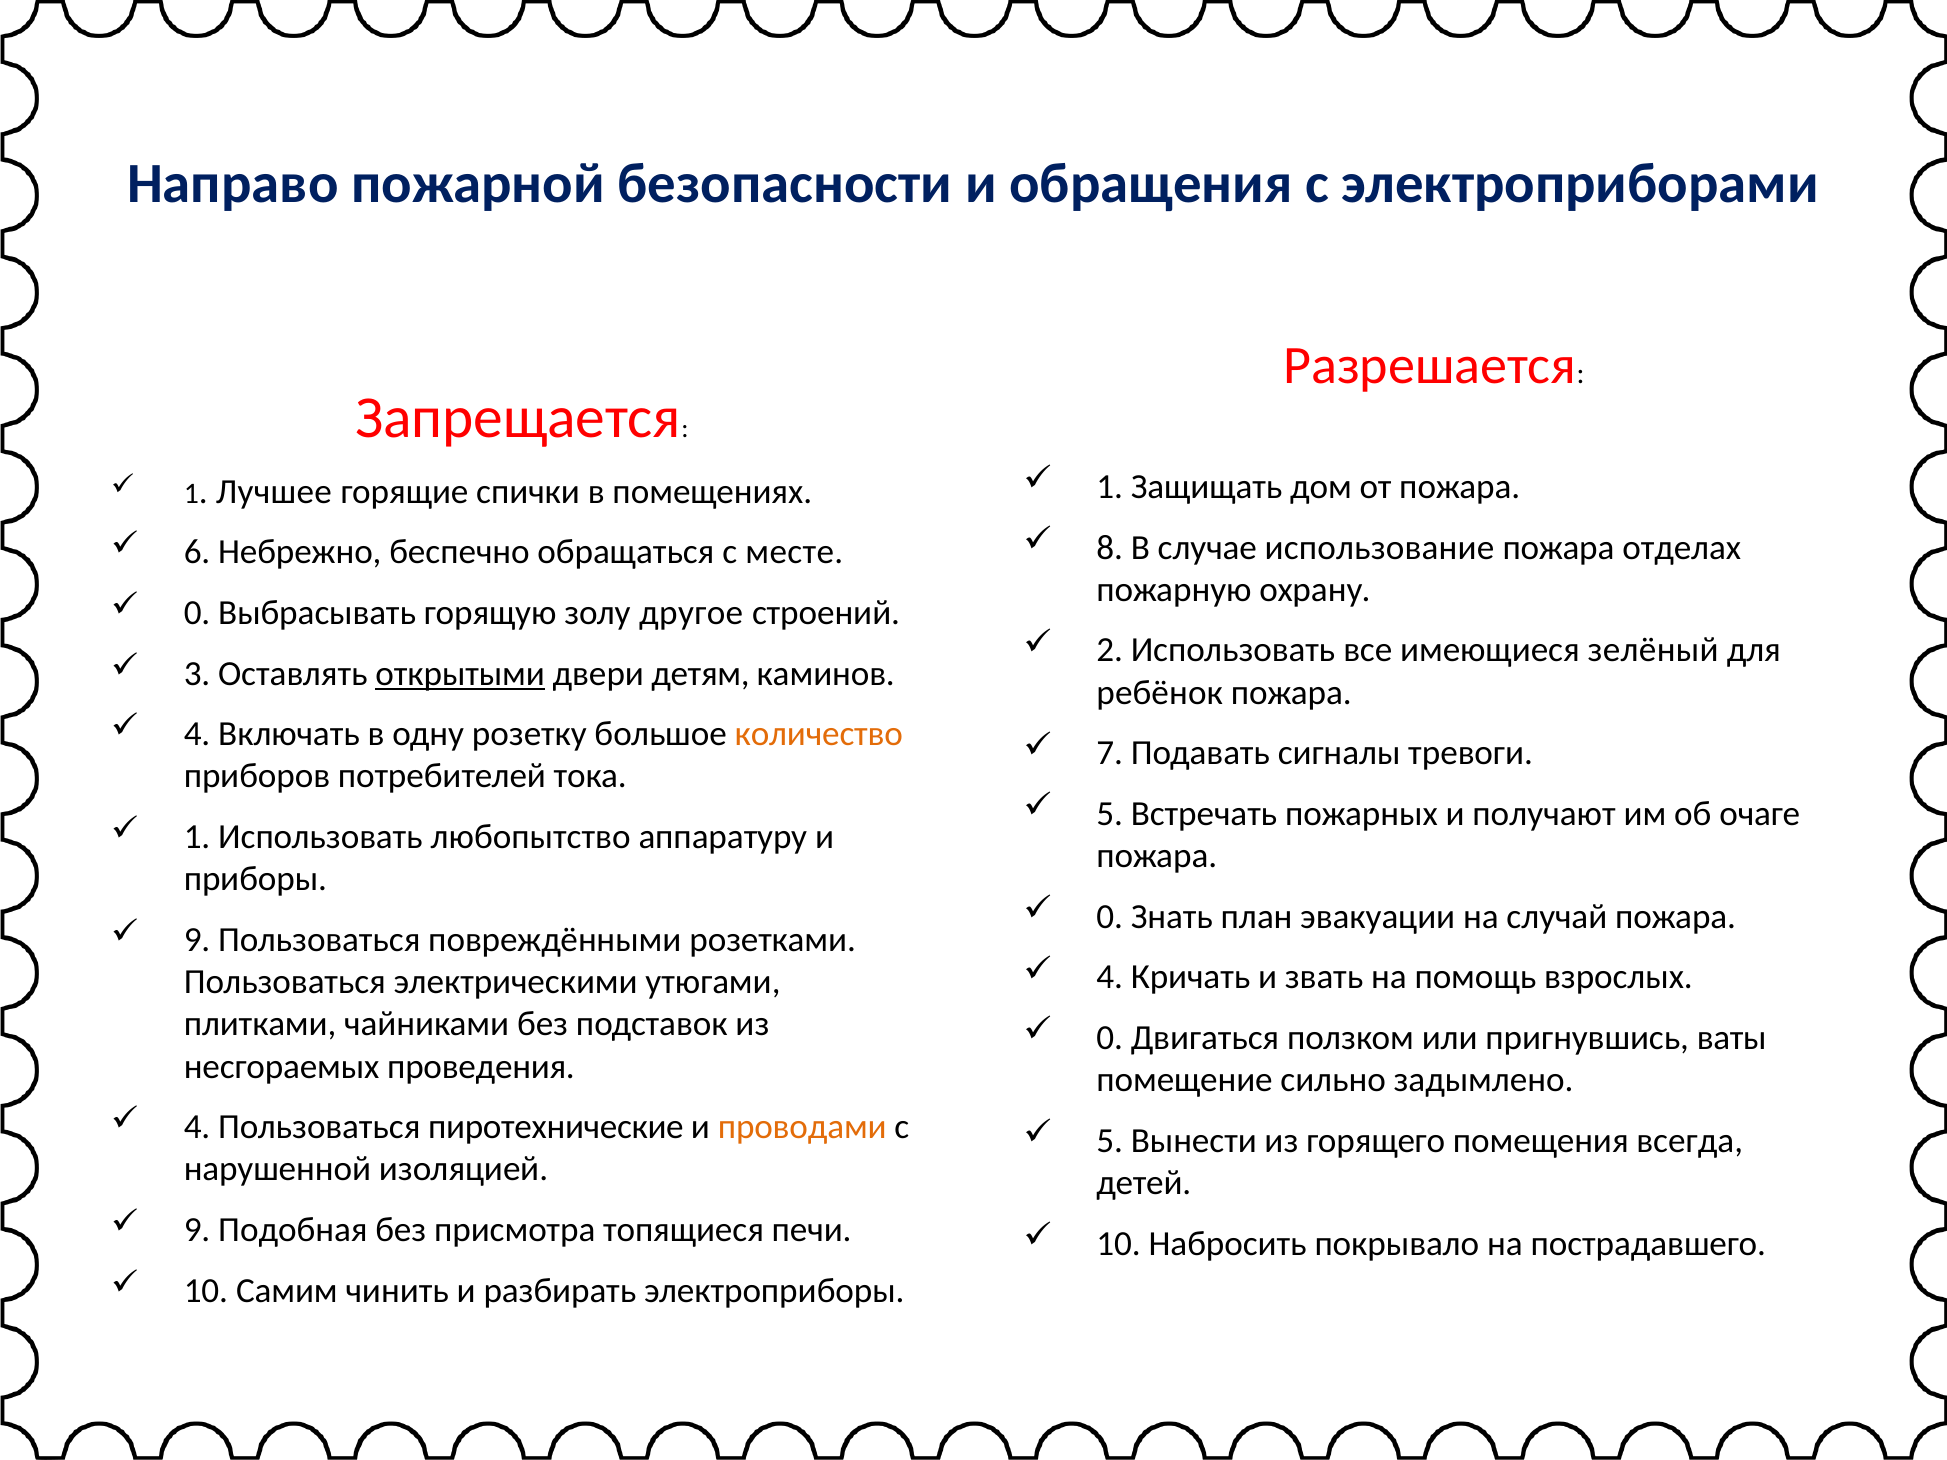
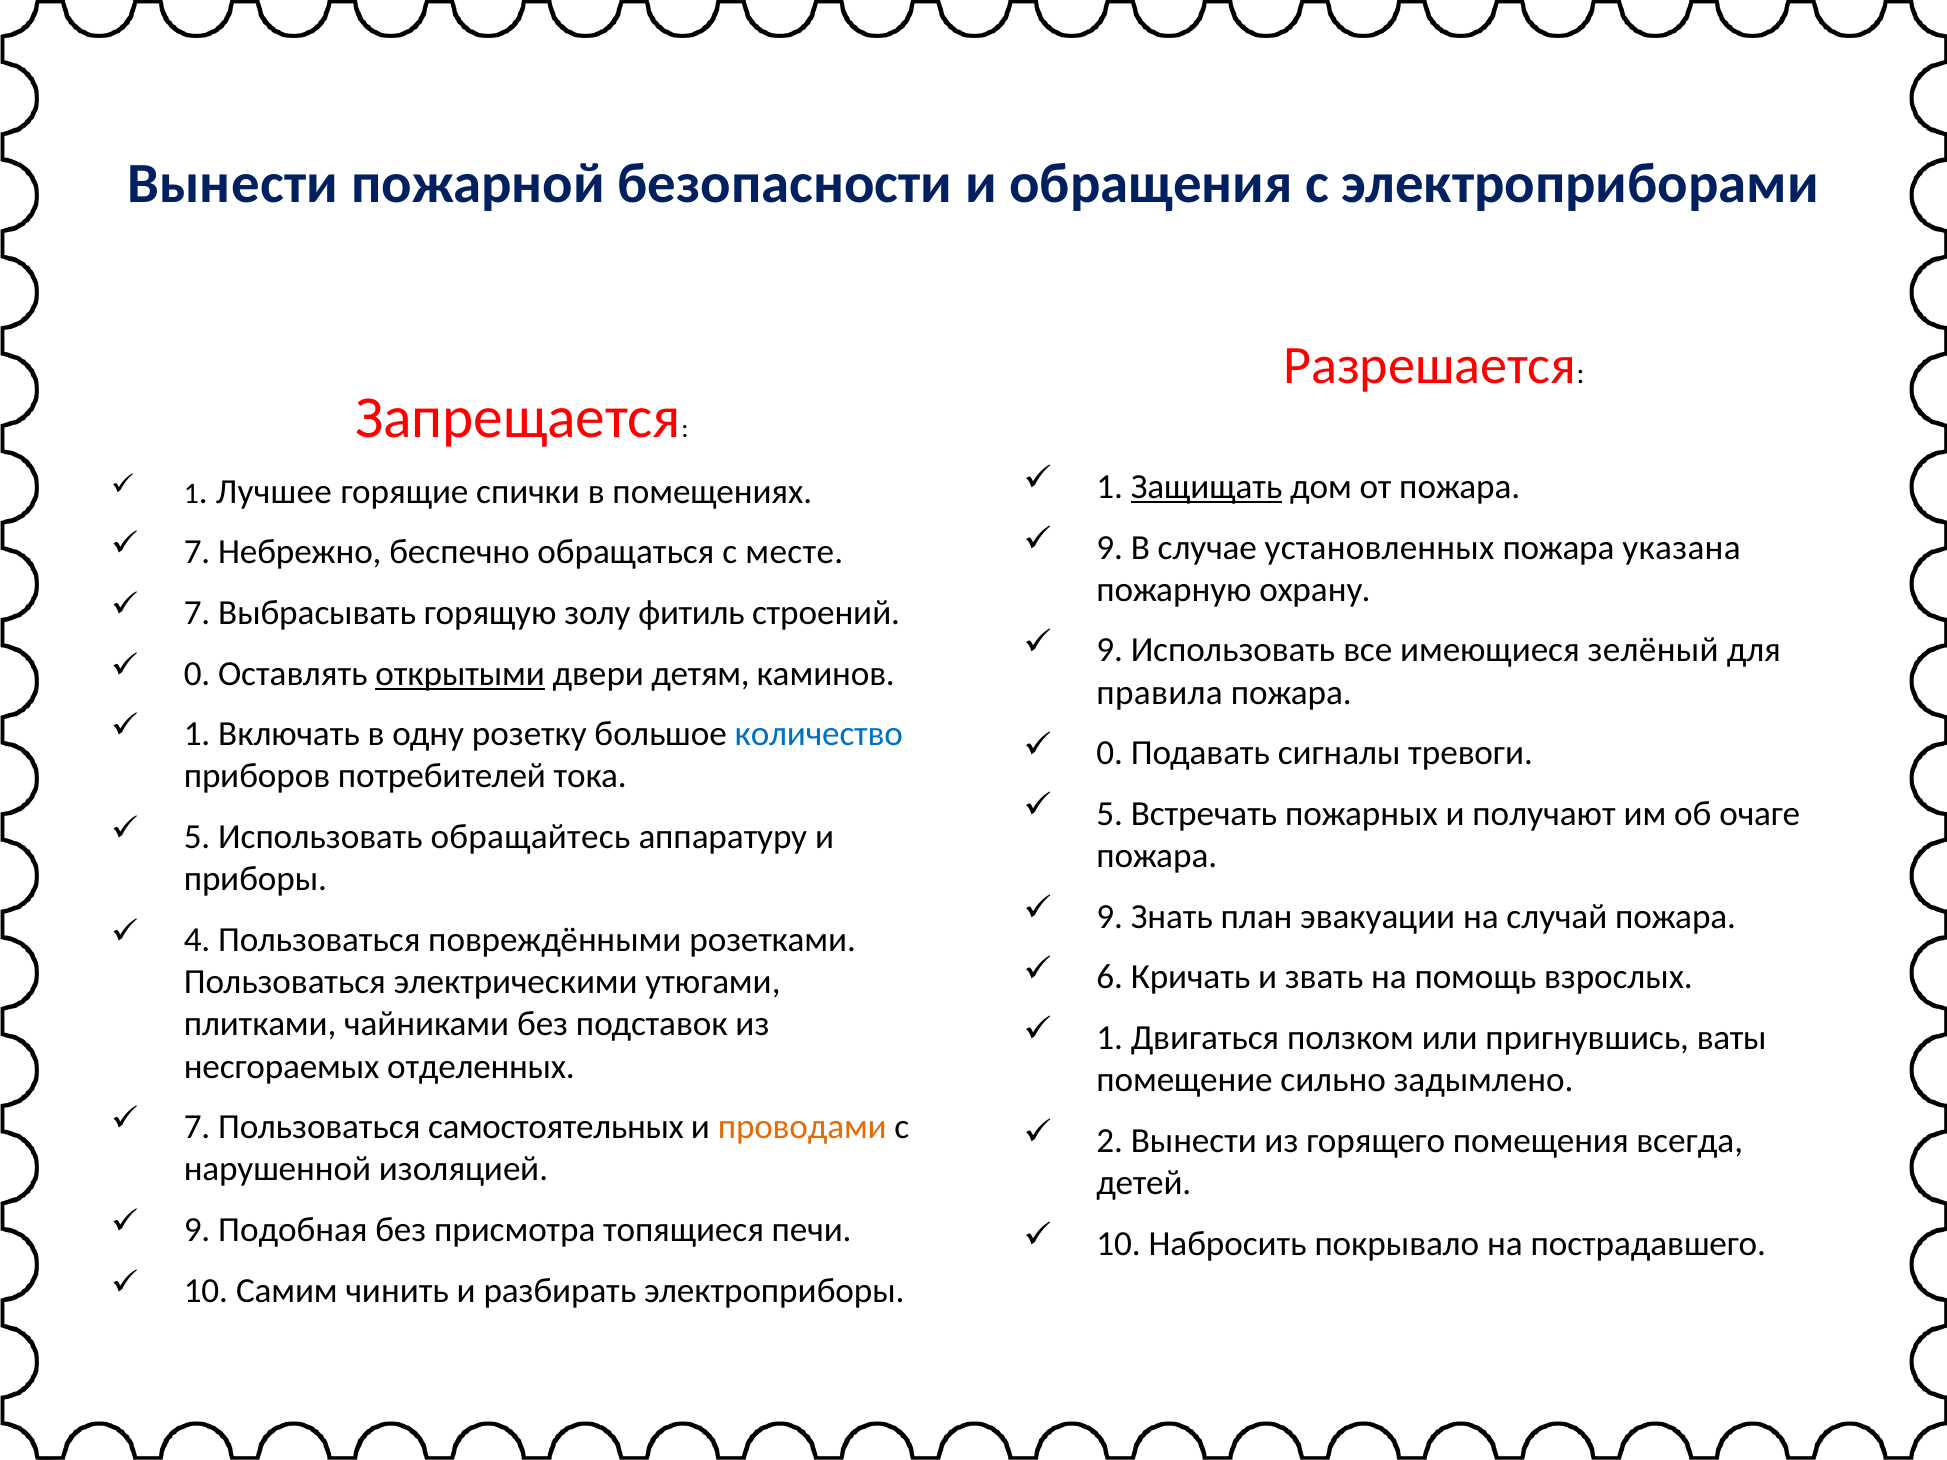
Направо: Направо -> Вынести (233, 184)
Защищать underline: none -> present (1207, 487)
8: 8 -> 9 (1110, 548)
использование: использование -> установленных (1380, 548)
отделах: отделах -> указана (1682, 548)
6: 6 -> 7 (197, 552)
0: 0 -> 7 (197, 613)
другое: другое -> фитиль (692, 613)
2: 2 -> 9 (1110, 650)
3: 3 -> 0 (197, 674)
ребёнок: ребёнок -> правила (1160, 693)
4: 4 -> 1 (197, 734)
количество colour: orange -> blue (819, 734)
7: 7 -> 0 (1110, 753)
1: 1 -> 5 (197, 837)
любопытство: любопытство -> обращайтесь (531, 837)
0: 0 -> 9 (1110, 917)
9: 9 -> 4 (197, 940)
4: 4 -> 6 (1110, 977)
0: 0 -> 1 (1110, 1038)
проведения: проведения -> отделенных (481, 1067)
4: 4 -> 7 (197, 1127)
пиротехнические: пиротехнические -> самостоятельных (556, 1127)
5: 5 -> 2 (1110, 1141)
